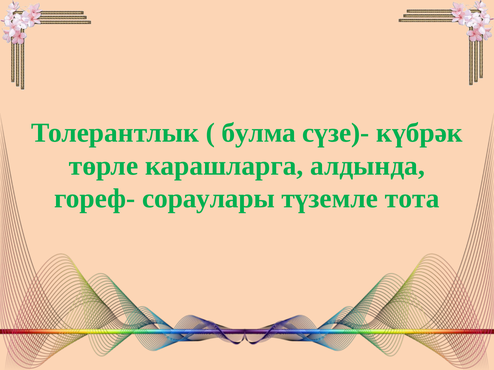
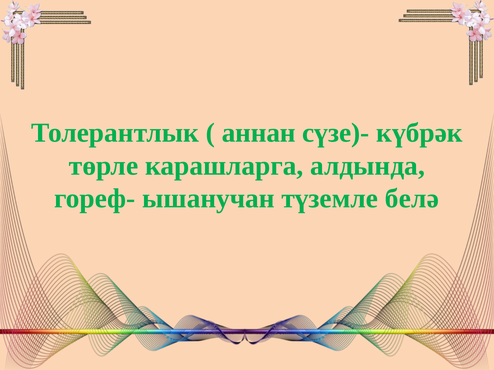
булма: булма -> аннан (259, 133)
сораулары: сораулары -> ышанучан (208, 199)
тота: тота -> белә (412, 199)
